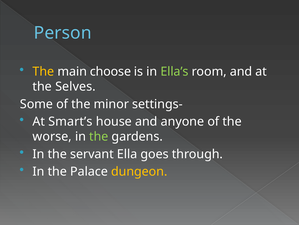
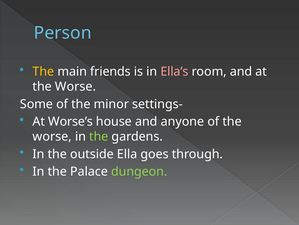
choose: choose -> friends (110, 71)
Ella’s colour: light green -> pink (174, 71)
Selves: Selves -> Worse (75, 86)
Smart’s: Smart’s -> Worse’s (71, 121)
servant: servant -> outside (92, 154)
dungeon colour: yellow -> light green (139, 171)
